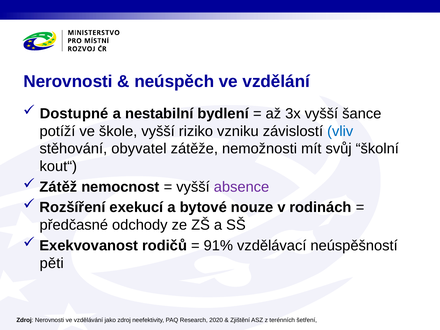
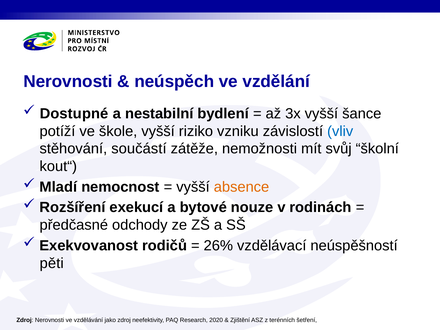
obyvatel: obyvatel -> součástí (139, 149)
Zátěž: Zátěž -> Mladí (58, 187)
absence colour: purple -> orange (242, 187)
91%: 91% -> 26% (218, 246)
